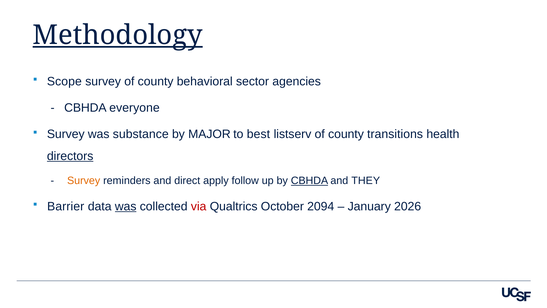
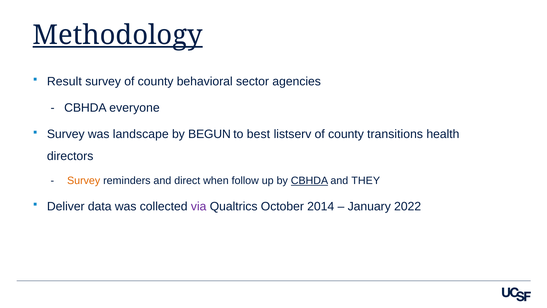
Scope: Scope -> Result (64, 81)
substance: substance -> landscape (141, 134)
MAJOR: MAJOR -> BEGUN (209, 134)
directors underline: present -> none (70, 156)
apply: apply -> when (216, 181)
Barrier: Barrier -> Deliver (66, 206)
was underline: present -> none (126, 206)
via colour: red -> purple (199, 206)
2094: 2094 -> 2014 (321, 206)
2026: 2026 -> 2022 (408, 206)
